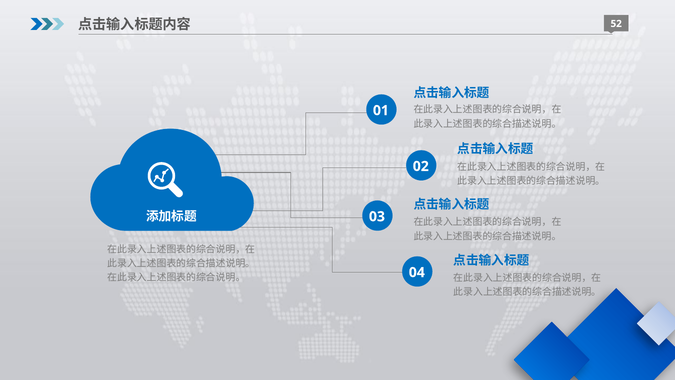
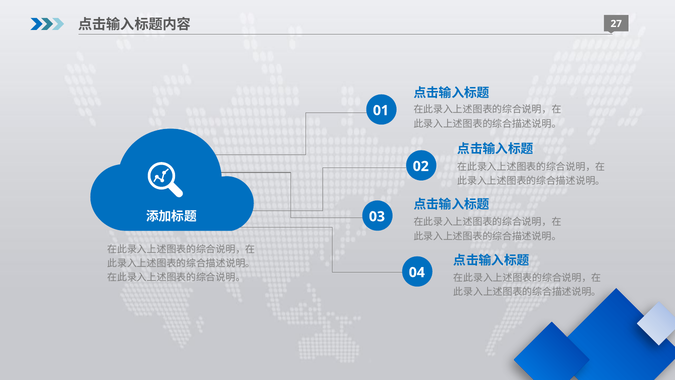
52: 52 -> 27 (616, 24)
